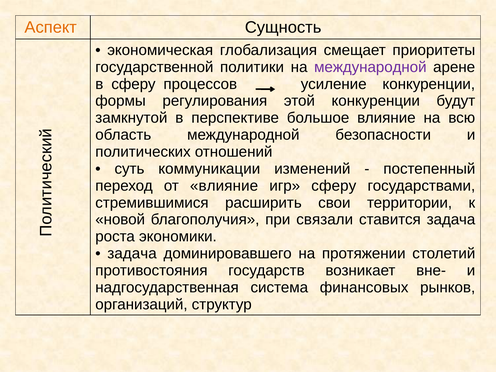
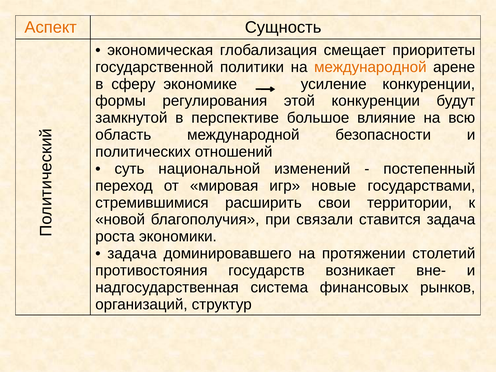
международной colour: purple -> orange (370, 67)
процессов: процессов -> экономике (200, 84)
коммуникации: коммуникации -> национальной (209, 169)
от влияние: влияние -> мировая (224, 186)
игр сферу: сферу -> новые (334, 186)
